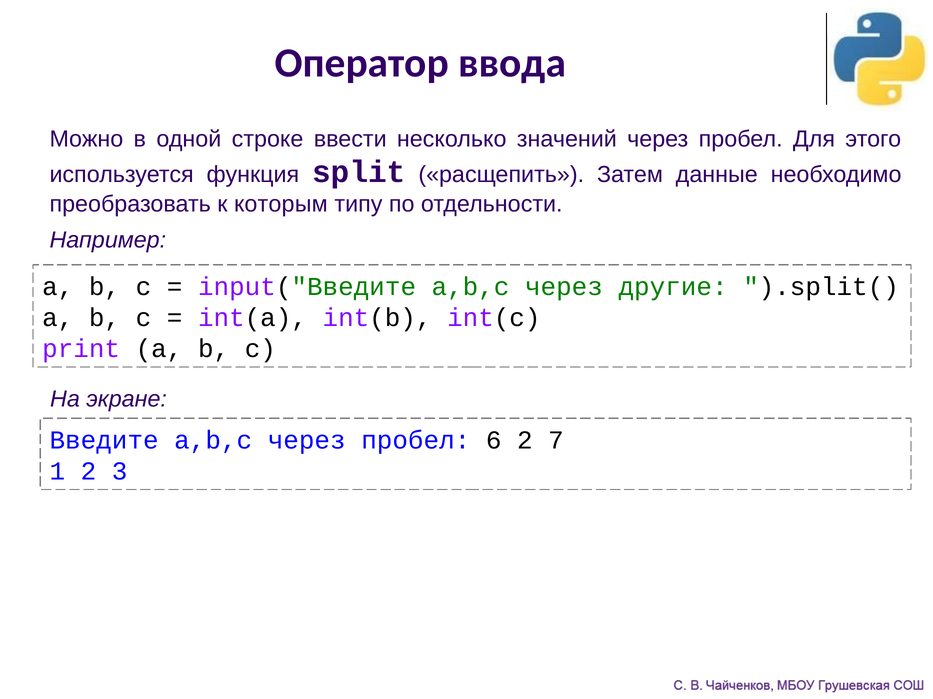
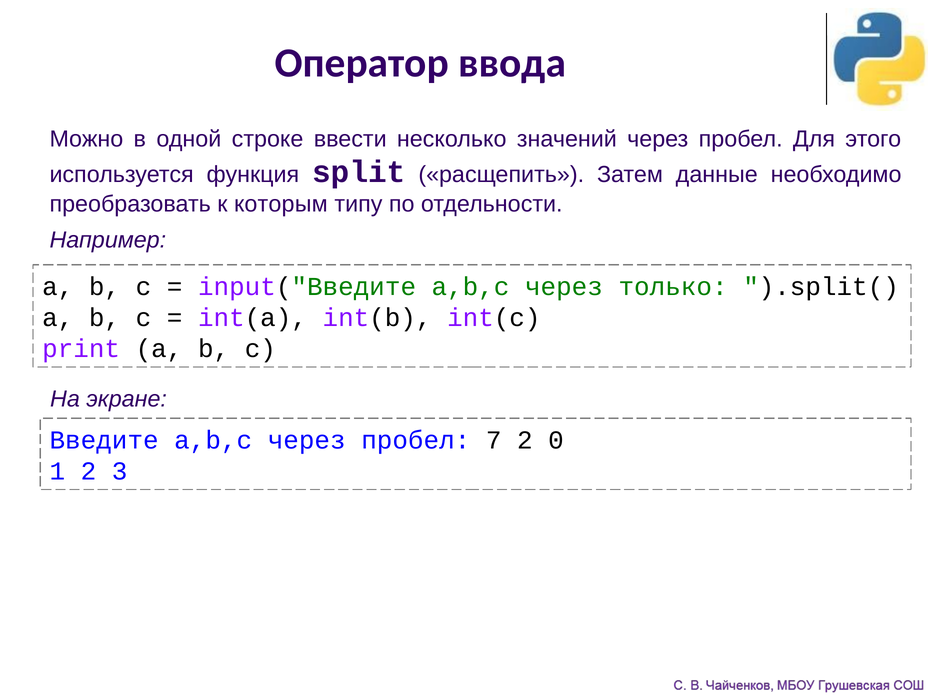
другие: другие -> только (673, 287)
6: 6 -> 7 (494, 441)
7: 7 -> 0 (556, 441)
